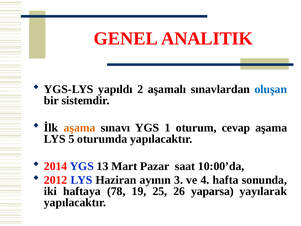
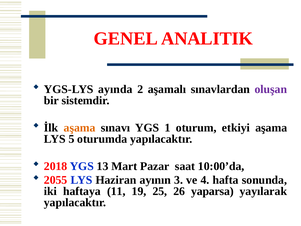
yapıldı: yapıldı -> ayında (115, 89)
oluşan colour: blue -> purple (271, 89)
cevap: cevap -> etkiyi (236, 128)
2014: 2014 -> 2018 (56, 166)
2012: 2012 -> 2055 (56, 180)
78: 78 -> 11 (116, 191)
